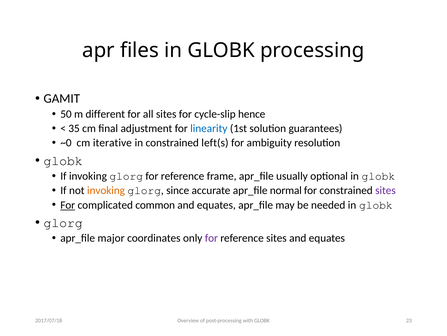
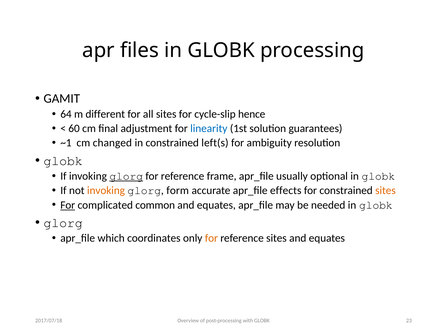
50: 50 -> 64 (66, 114)
35: 35 -> 60 (74, 128)
~0: ~0 -> ~1 (66, 143)
iterative: iterative -> changed (112, 143)
glorg underline: none -> present (126, 176)
since: since -> form (178, 190)
normal: normal -> effects (286, 190)
sites colour: purple -> orange (385, 190)
major: major -> which (111, 238)
for colour: purple -> orange (211, 238)
